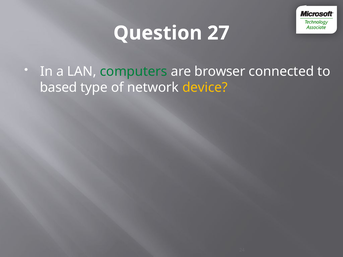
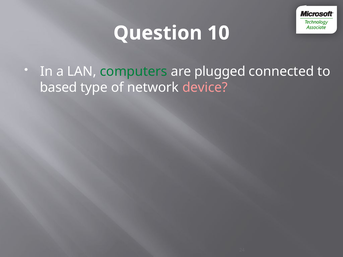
27: 27 -> 10 (218, 33)
browser: browser -> plugged (220, 72)
device colour: yellow -> pink (205, 88)
